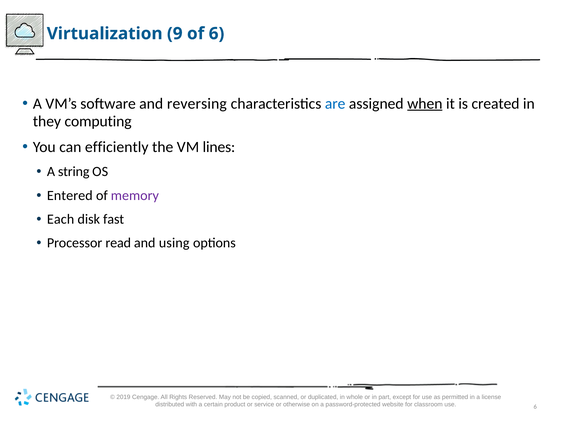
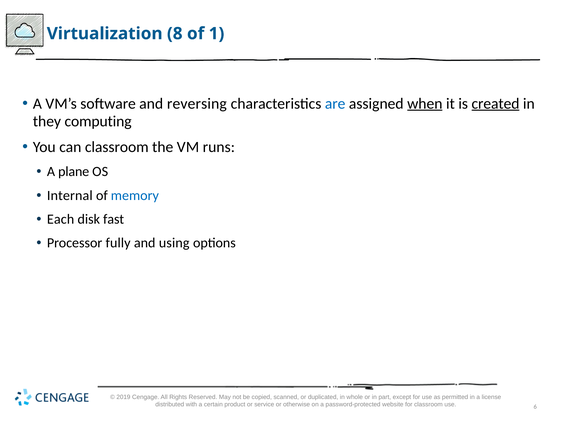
9: 9 -> 8 (175, 34)
of 6: 6 -> 1 (217, 34)
created underline: none -> present (496, 103)
can efficiently: efficiently -> classroom (117, 147)
lines: lines -> runs (219, 147)
string: string -> plane (74, 171)
Entered: Entered -> Internal (70, 195)
memory colour: purple -> blue (135, 195)
read: read -> fully (118, 243)
